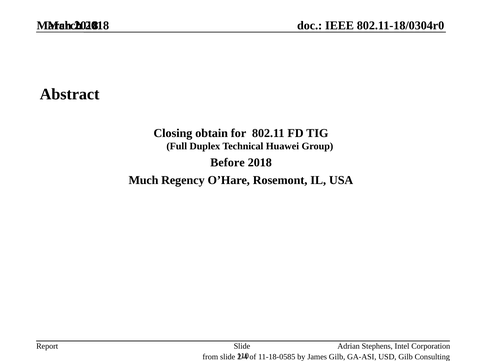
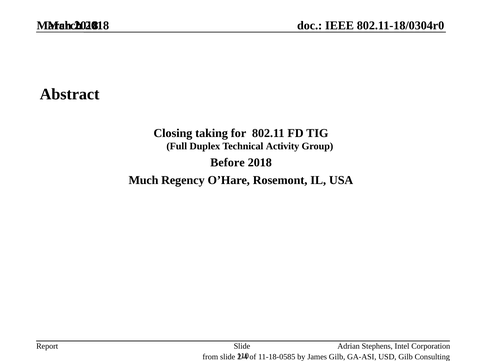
obtain: obtain -> taking (212, 133)
Huawei: Huawei -> Activity (283, 147)
